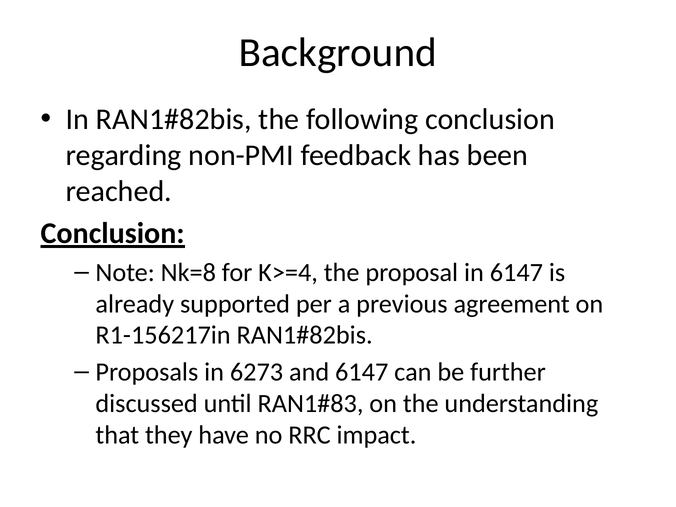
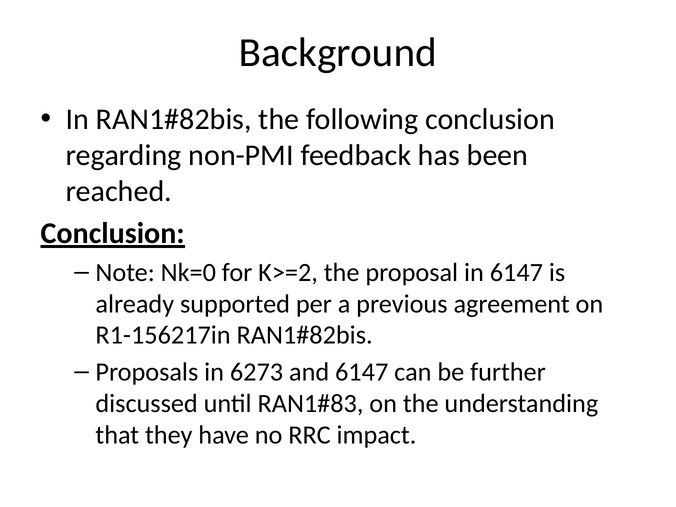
Nk=8: Nk=8 -> Nk=0 (188, 272)
K>=4: K>=4 -> K>=2 (288, 272)
